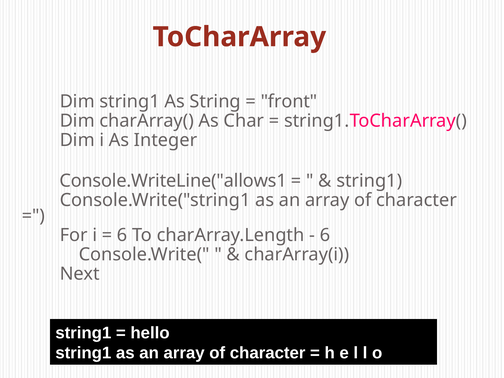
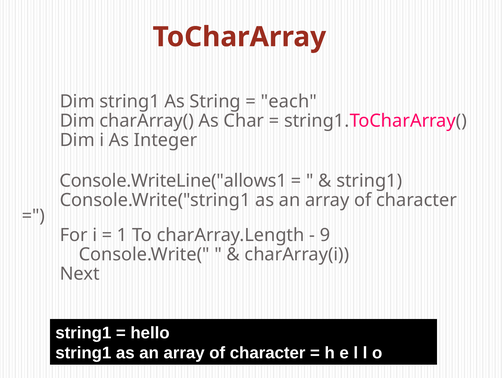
front: front -> each (289, 102)
6: 6 -> 1 (122, 235)
6: 6 -> 9 (325, 235)
